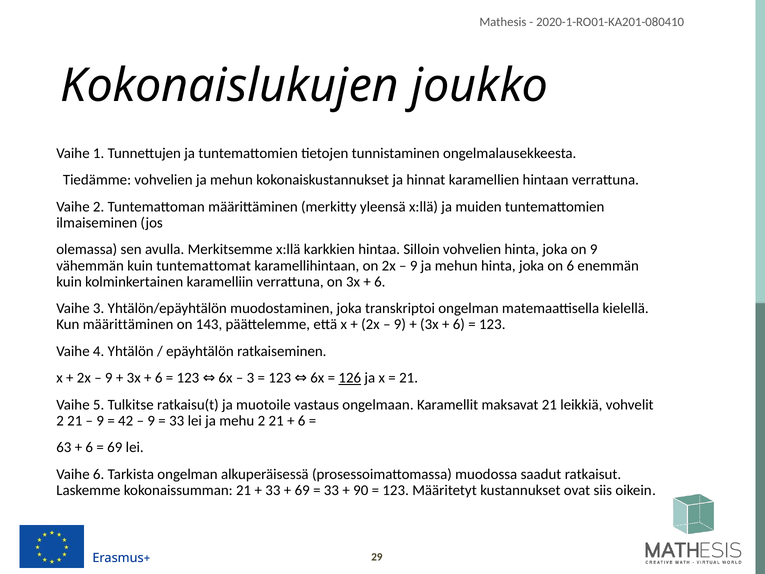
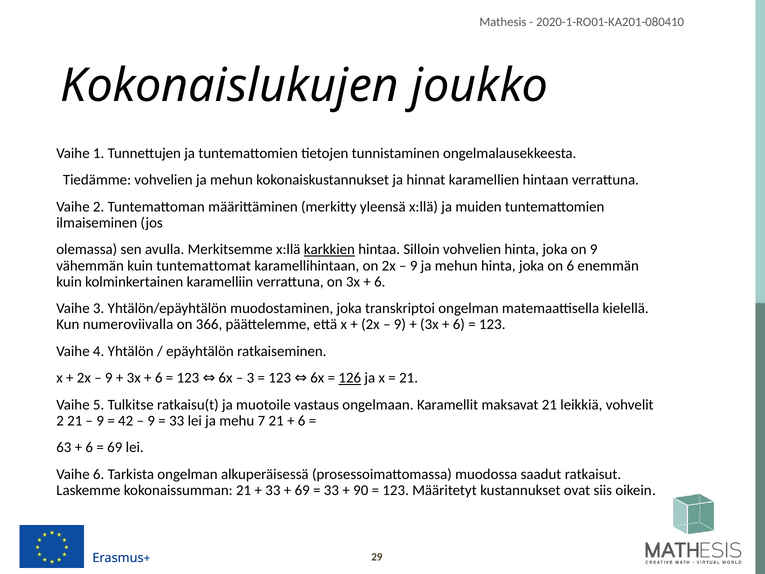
karkkien underline: none -> present (329, 249)
Kun määrittäminen: määrittäminen -> numeroviivalla (128, 324)
143: 143 -> 366 (209, 324)
mehu 2: 2 -> 7 (261, 421)
